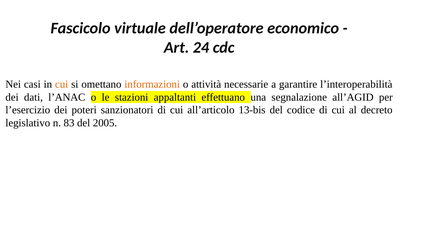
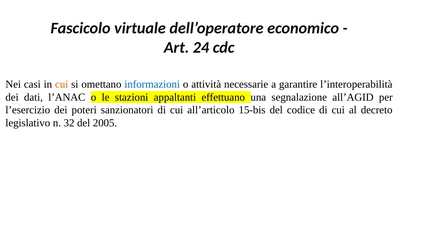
informazioni colour: orange -> blue (152, 84)
13-bis: 13-bis -> 15-bis (252, 110)
83: 83 -> 32 (69, 123)
